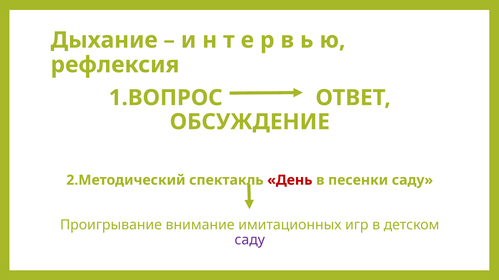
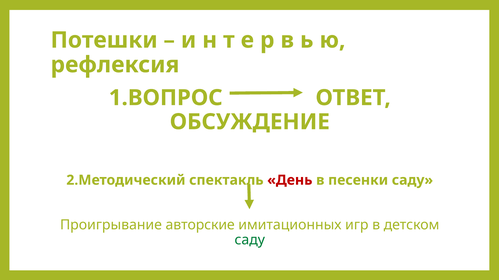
Дыхание: Дыхание -> Потешки (104, 40)
внимание: внимание -> авторские (200, 225)
саду colour: purple -> green (250, 241)
